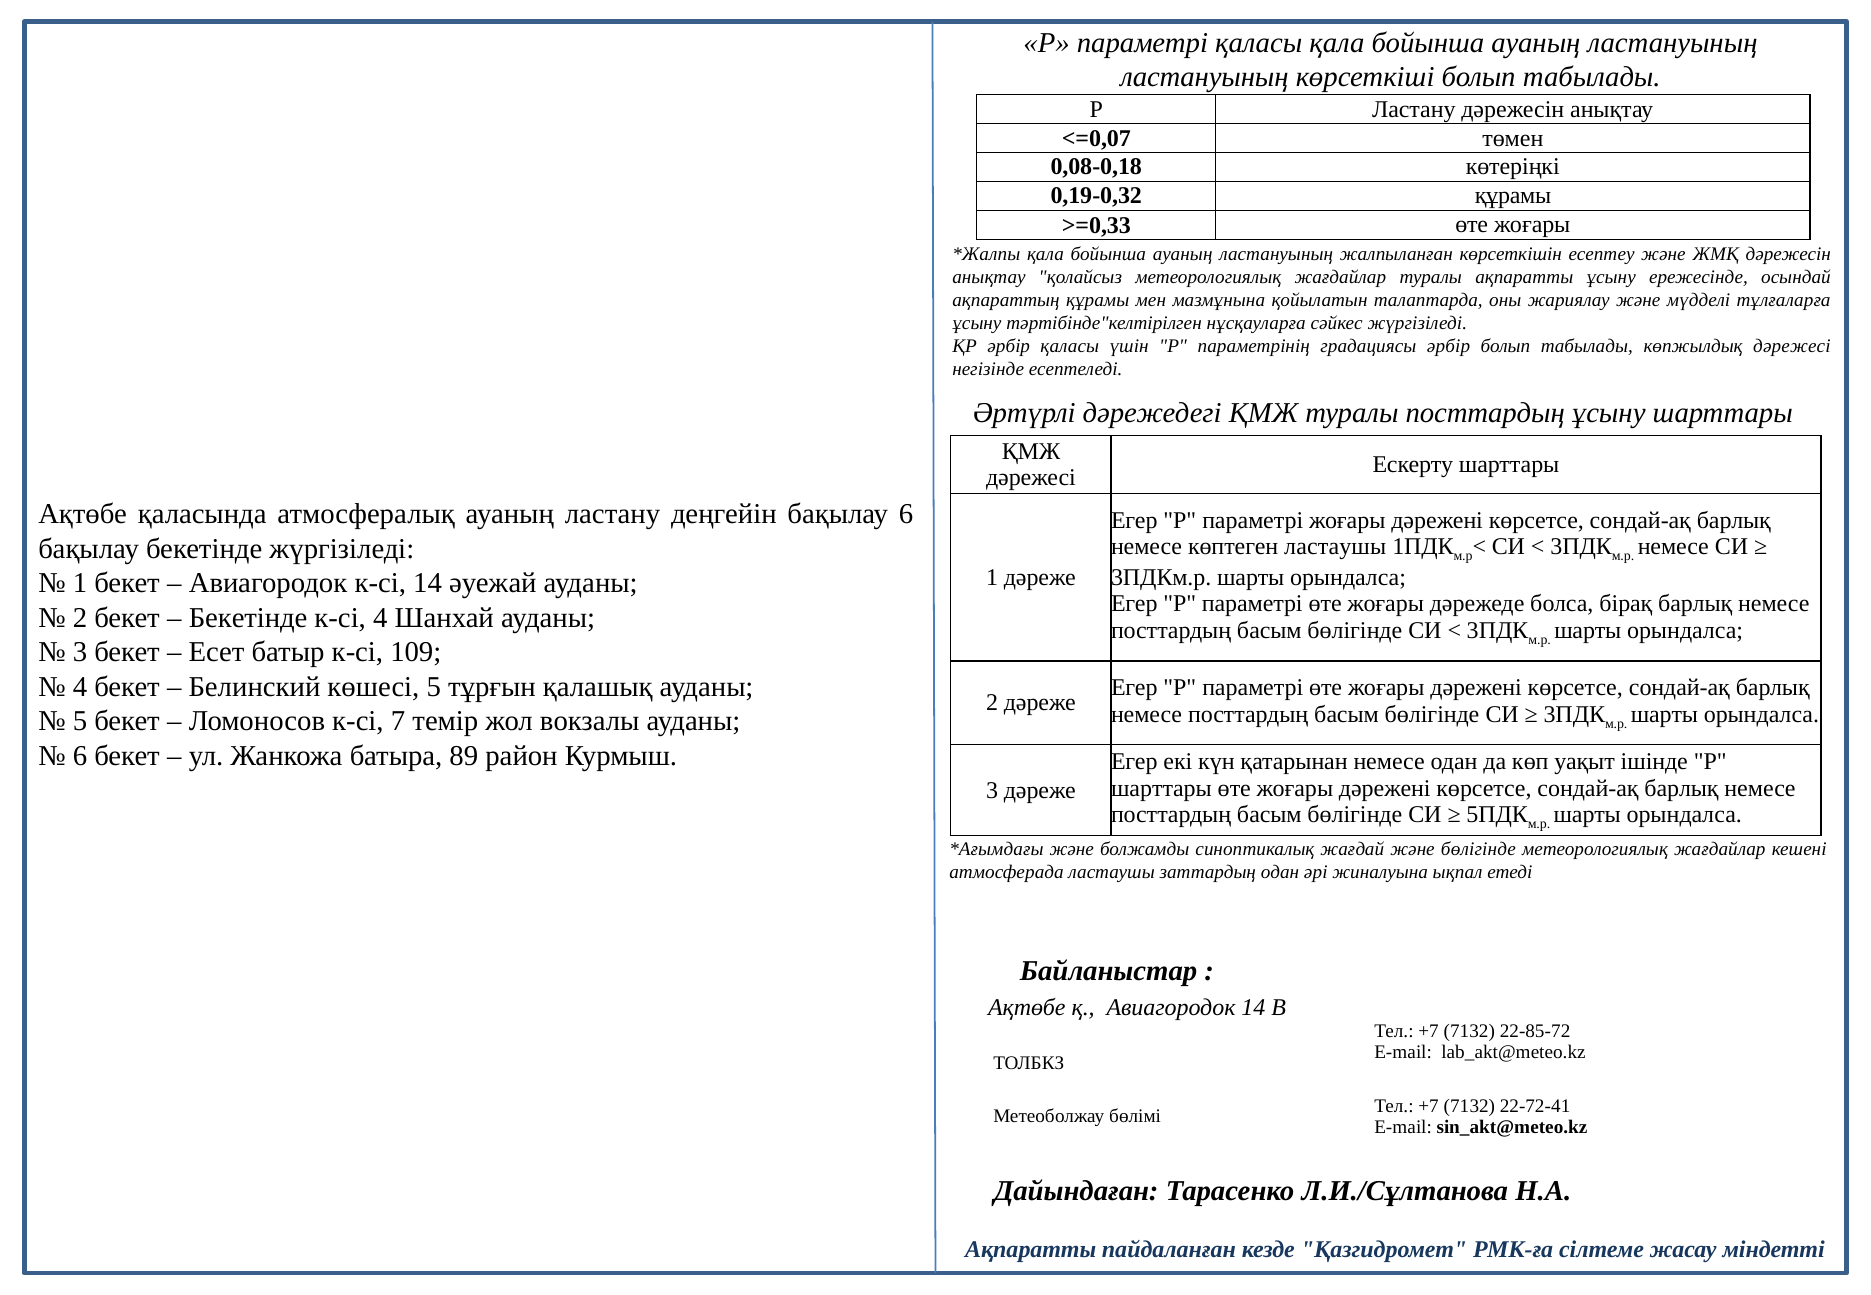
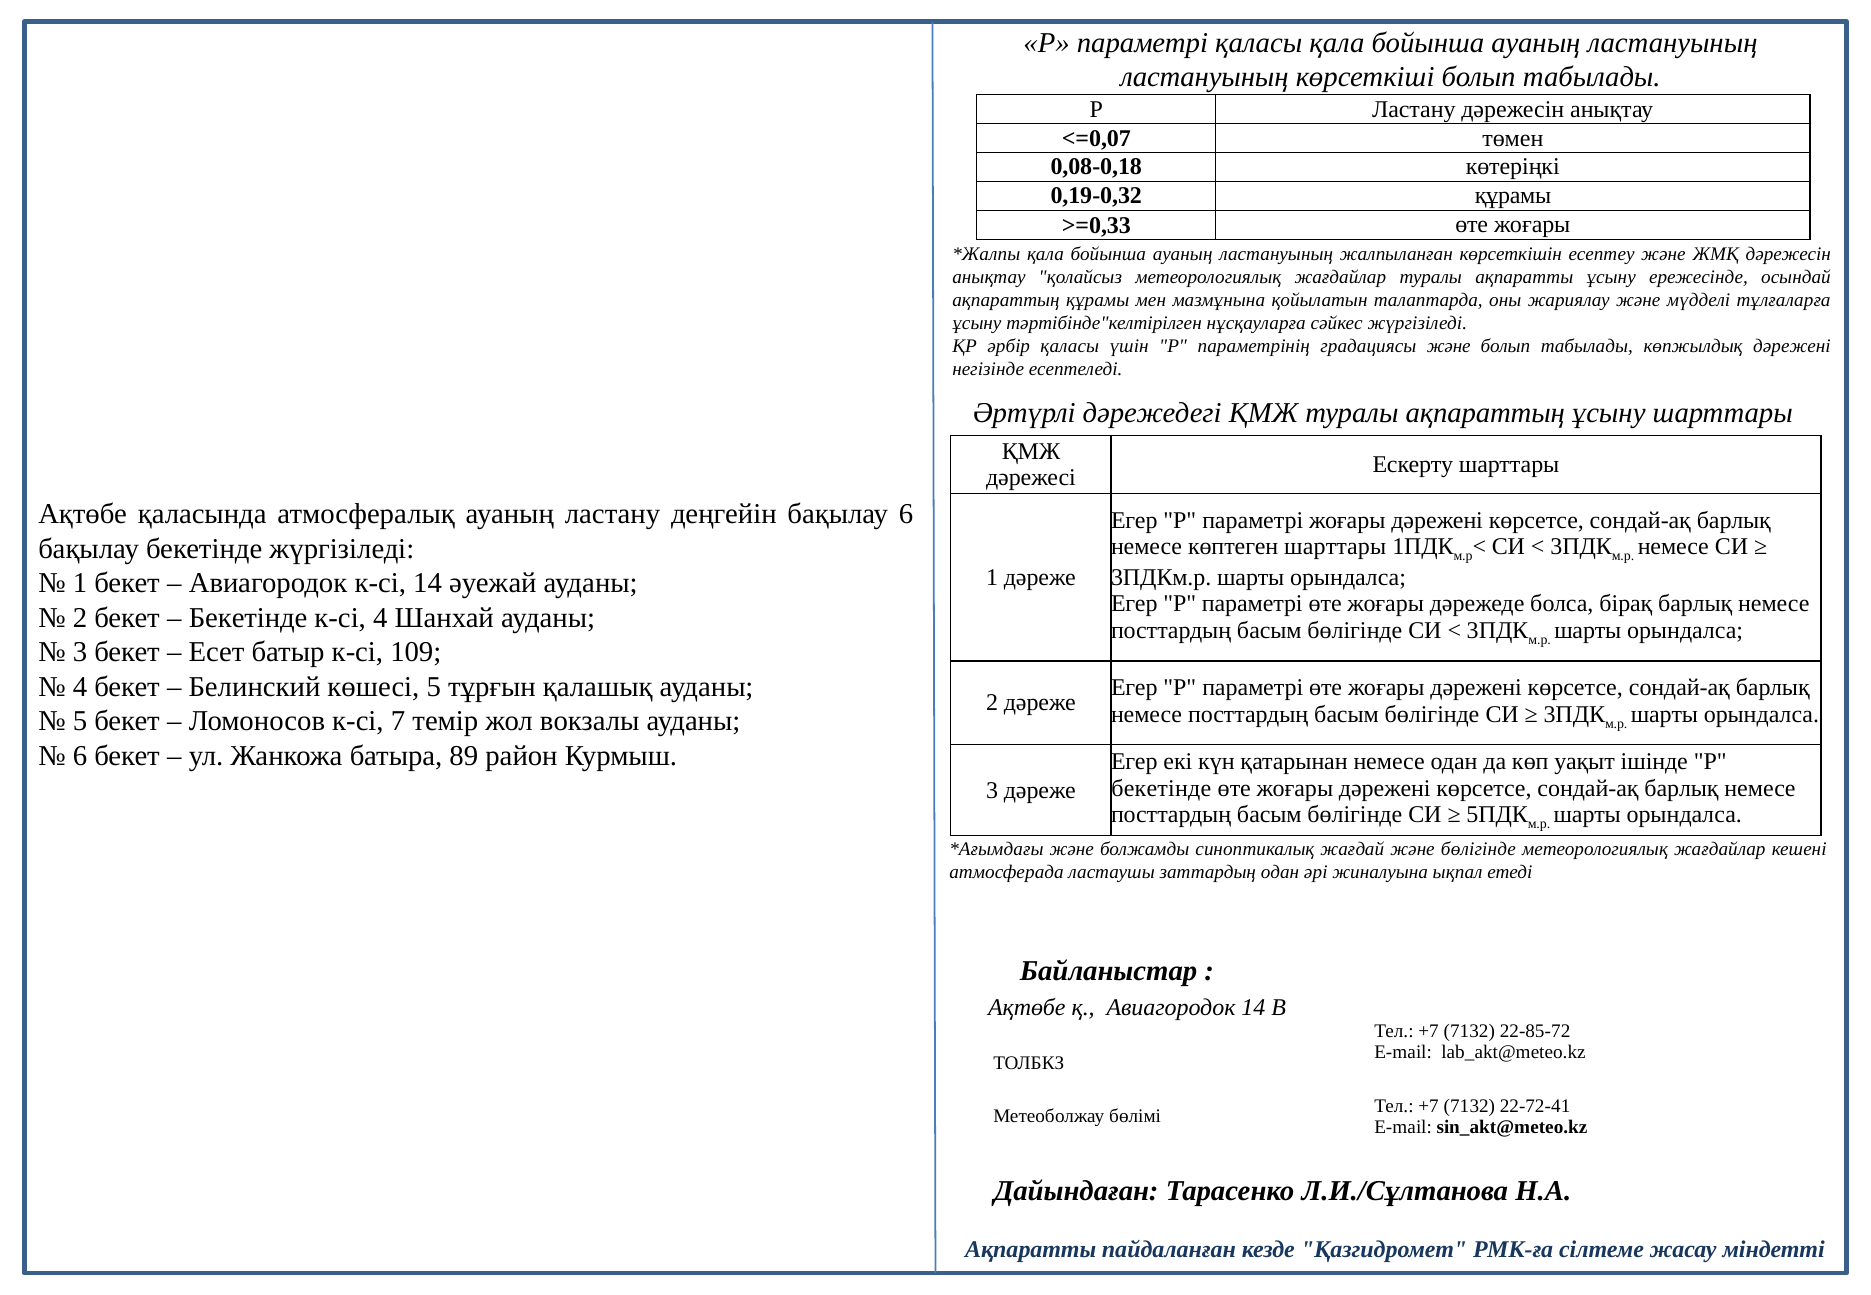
градациясы әрбір: әрбір -> және (1449, 346)
көпжылдық дәрежесі: дәрежесі -> дәрежені (1792, 346)
туралы посттардың: посттардың -> ақпараттың (1485, 413)
көптеген ластаушы: ластаушы -> шарттары (1335, 547)
шарттары: шарттары -> бекетінде (1161, 788)
